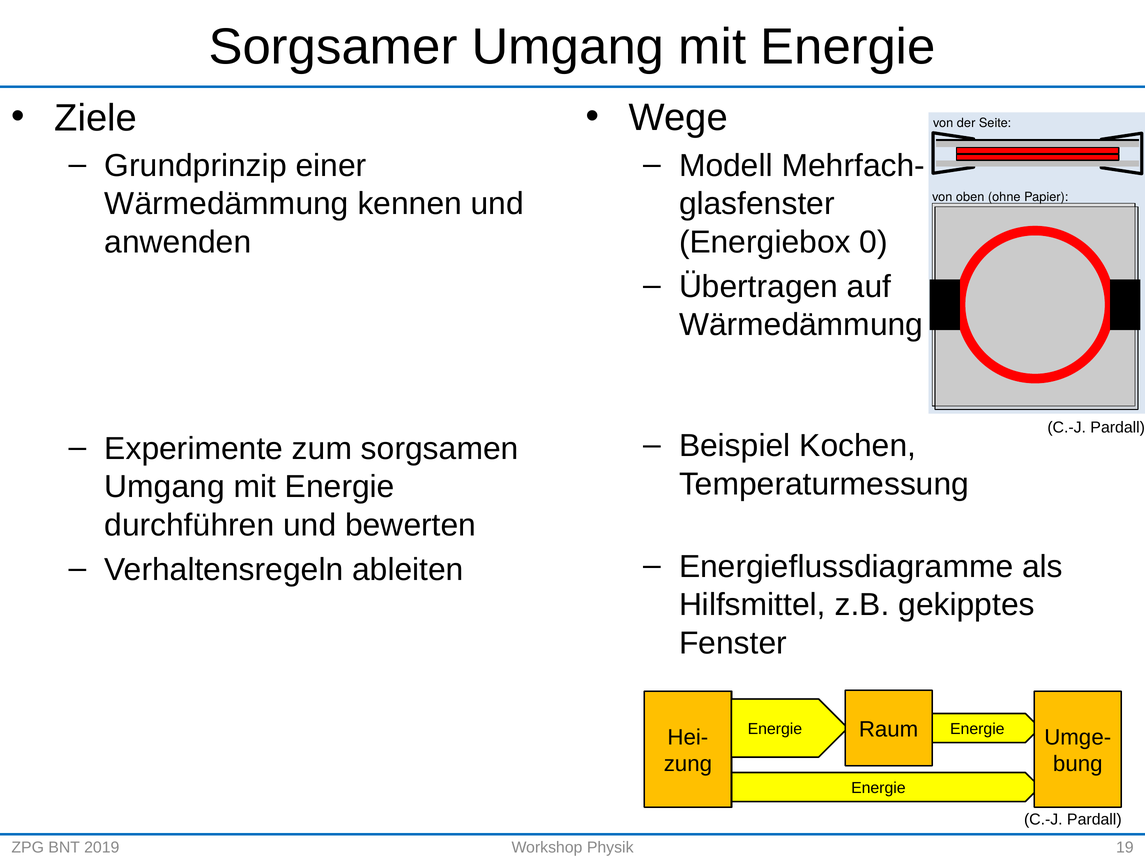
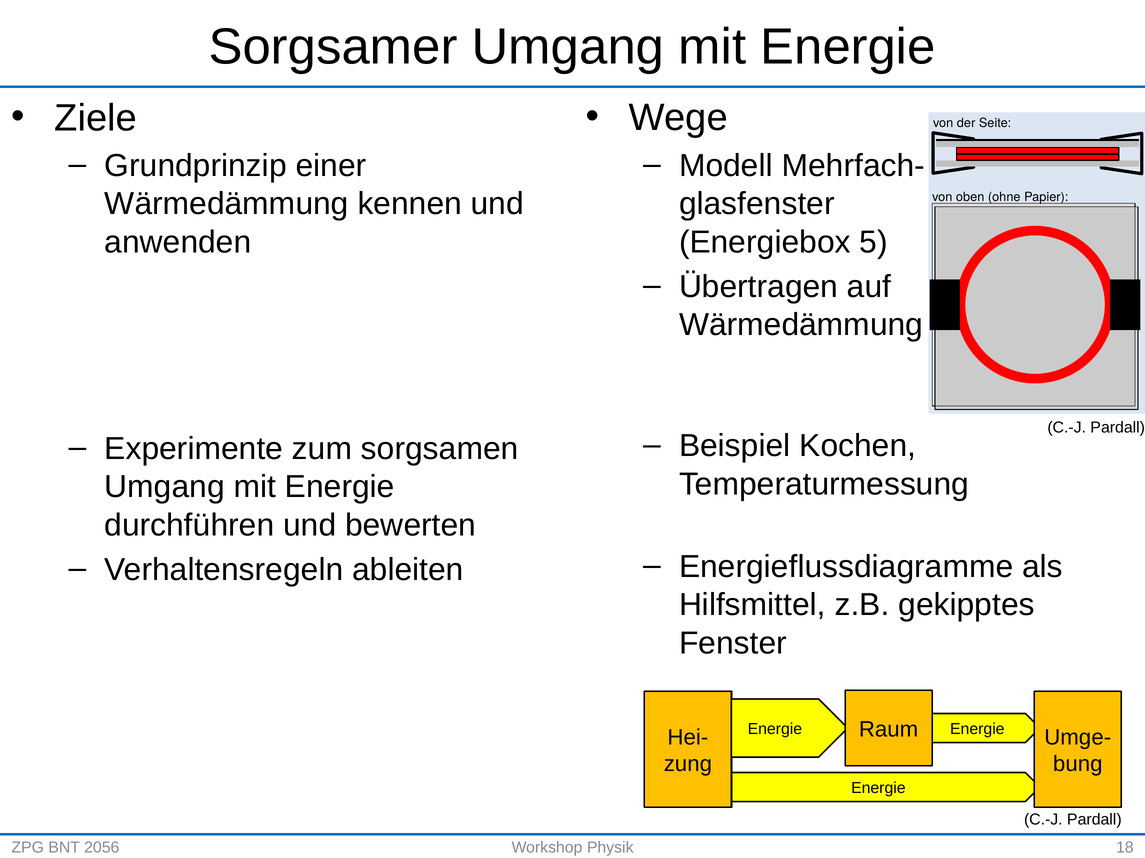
0: 0 -> 5 (874, 242)
2019: 2019 -> 2056 (102, 848)
19: 19 -> 18 (1125, 848)
